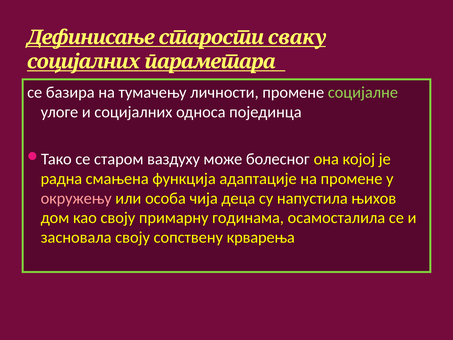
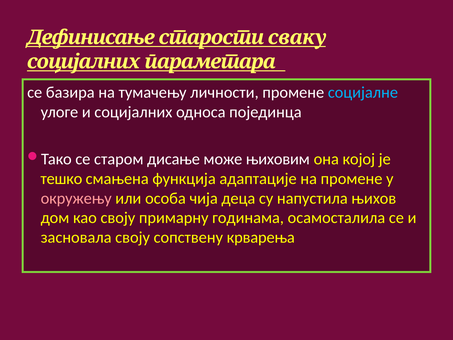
социјалне colour: light green -> light blue (363, 92)
ваздуху: ваздуху -> дисање (174, 159)
болесног: болесног -> њиховим (278, 159)
радна: радна -> тешко (61, 179)
